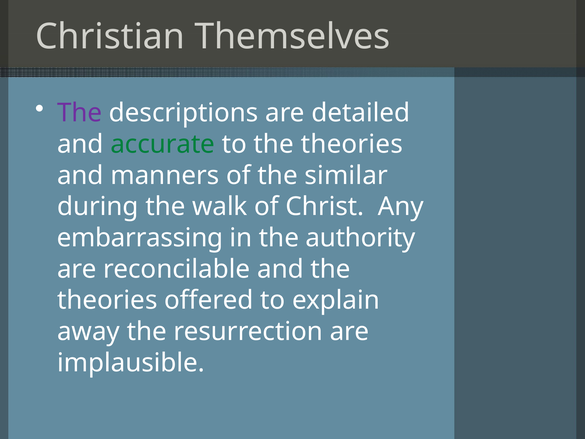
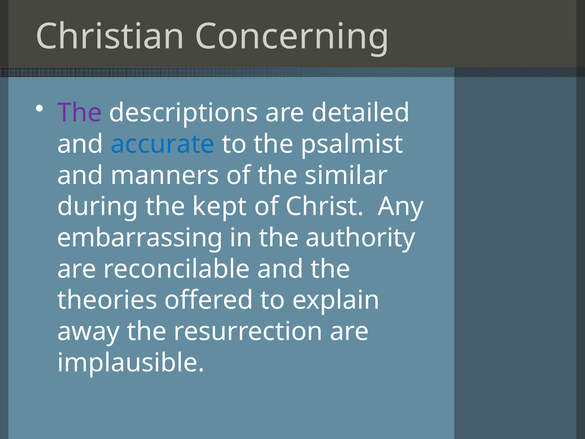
Themselves: Themselves -> Concerning (292, 37)
accurate colour: green -> blue (163, 144)
to the theories: theories -> psalmist (352, 144)
walk: walk -> kept (220, 207)
